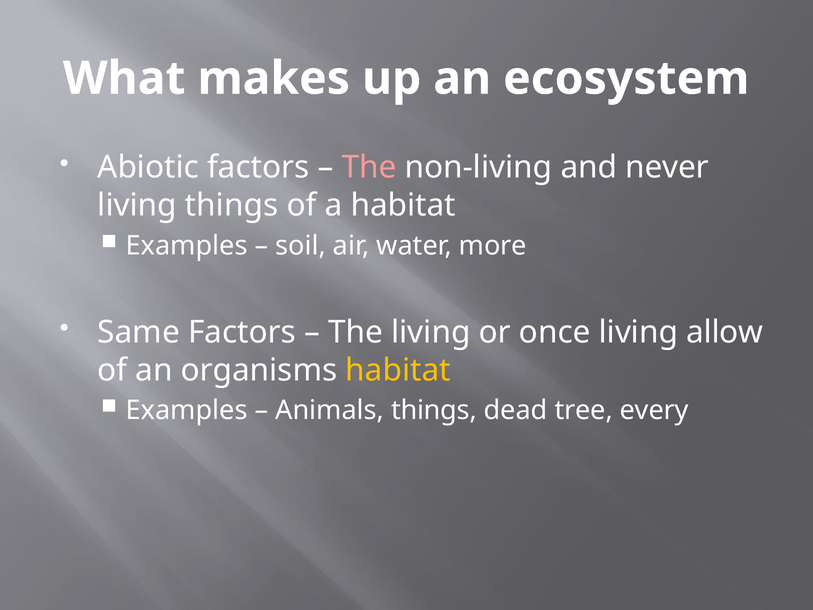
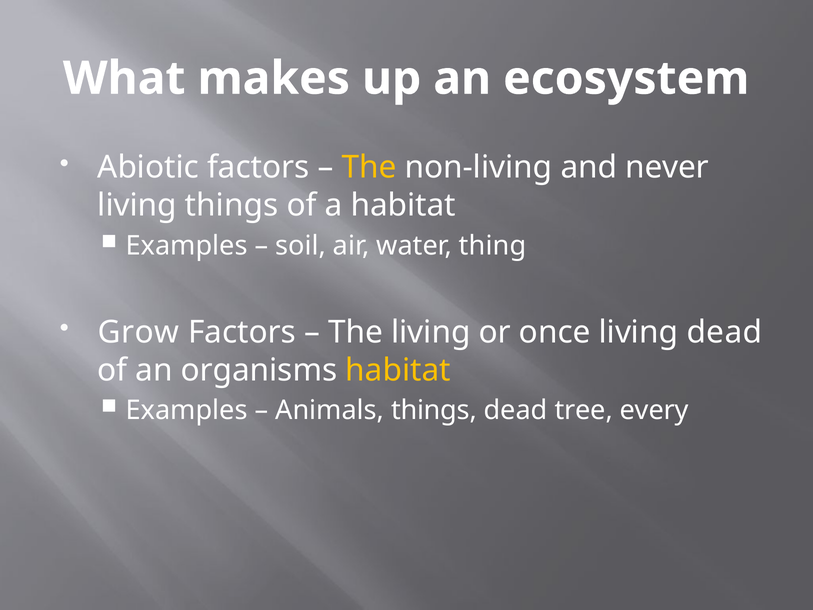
The colour: pink -> yellow (369, 167)
more: more -> thing (493, 246)
Same: Same -> Grow (138, 332)
living allow: allow -> dead (724, 332)
